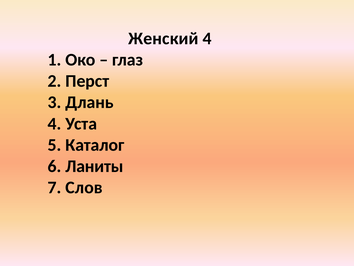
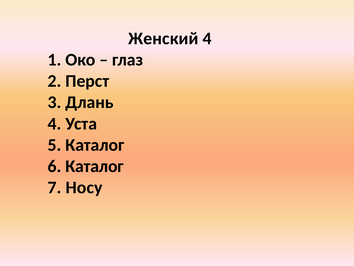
6 Ланиты: Ланиты -> Каталог (94, 166)
Слов: Слов -> Носу (84, 187)
